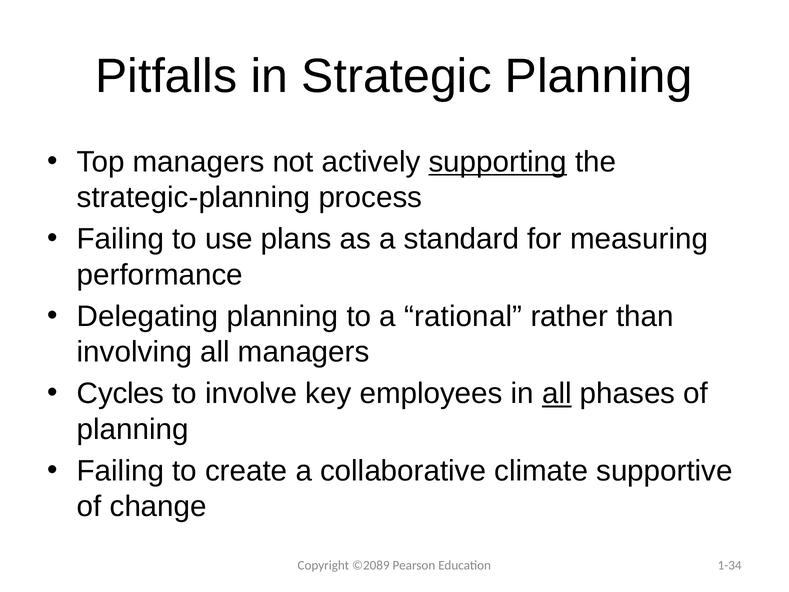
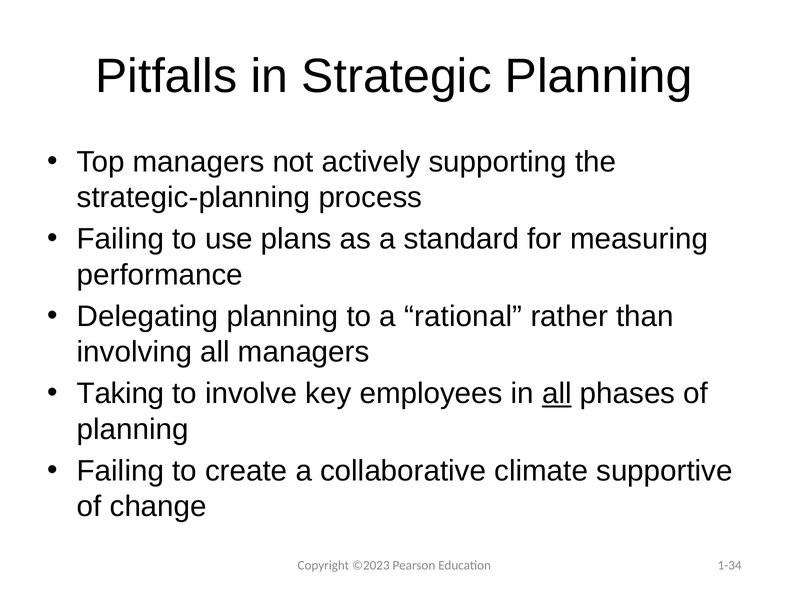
supporting underline: present -> none (498, 162)
Cycles: Cycles -> Taking (121, 394)
©2089: ©2089 -> ©2023 (371, 565)
